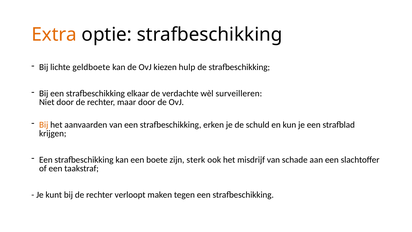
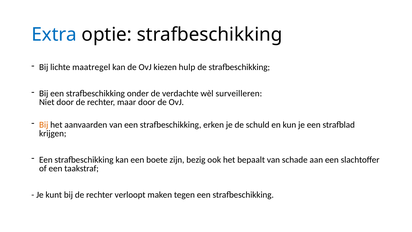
Extra colour: orange -> blue (54, 35)
geldboete: geldboete -> maatregel (91, 67)
elkaar: elkaar -> onder (138, 93)
sterk: sterk -> bezig (196, 160)
misdrijf: misdrijf -> bepaalt (251, 160)
